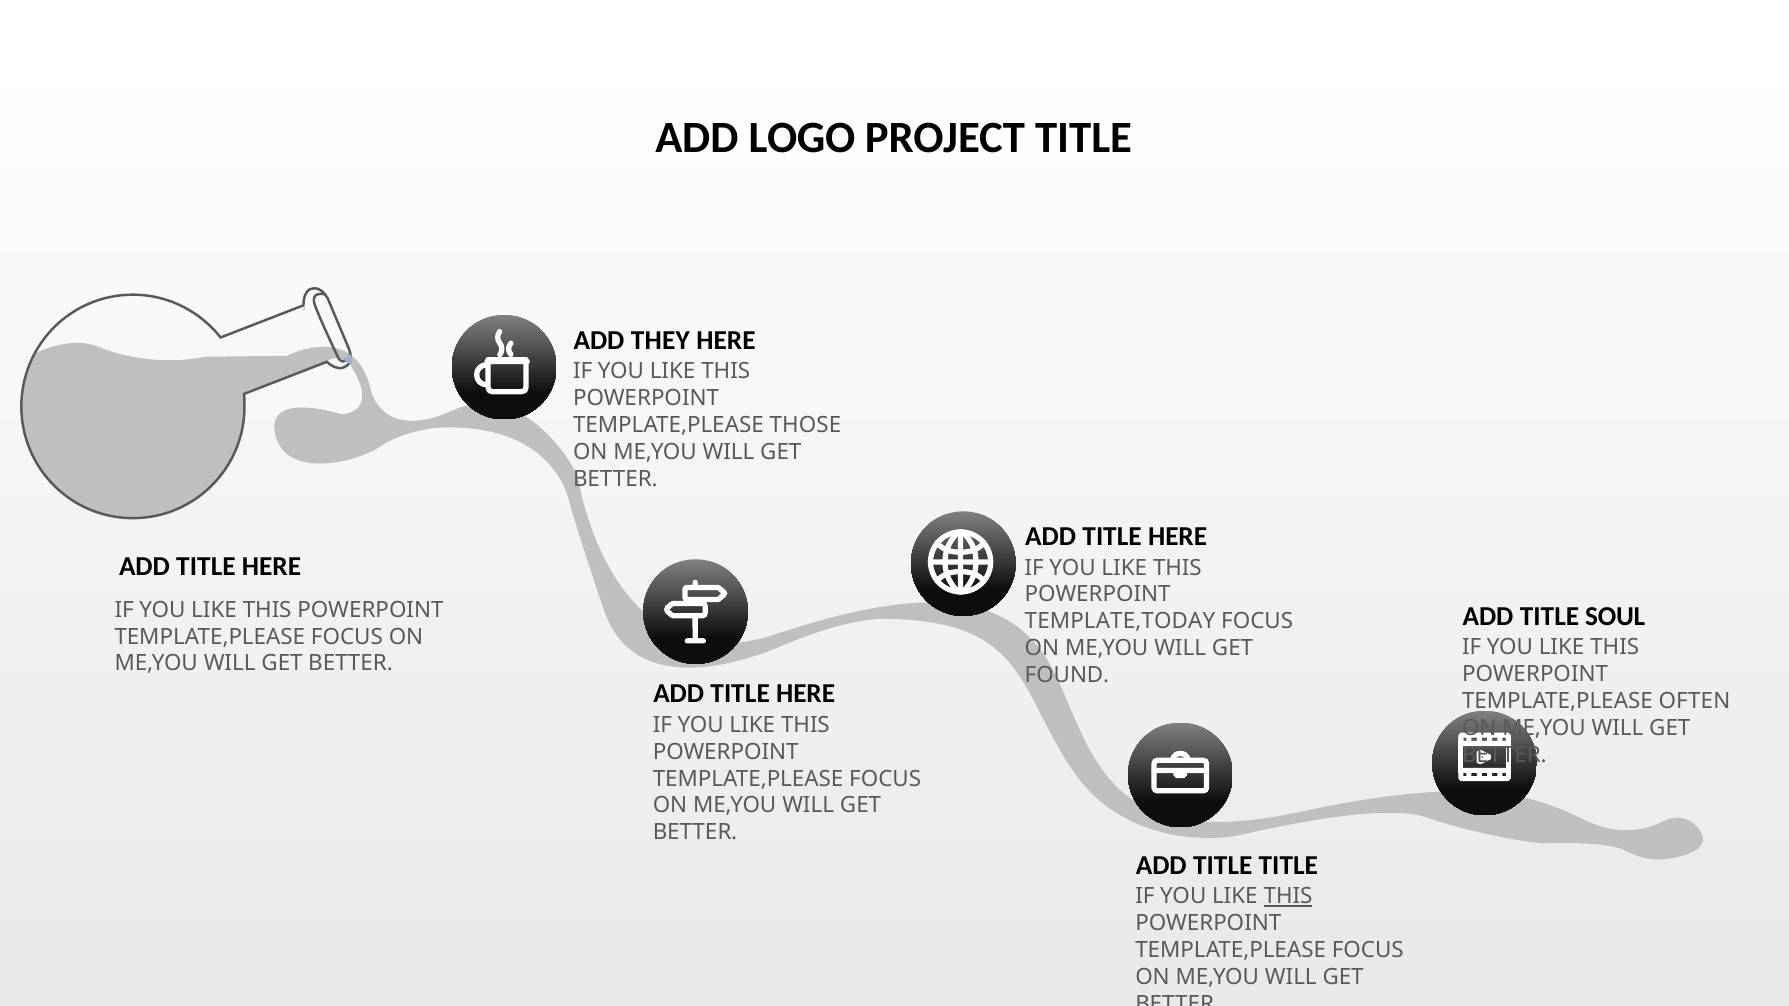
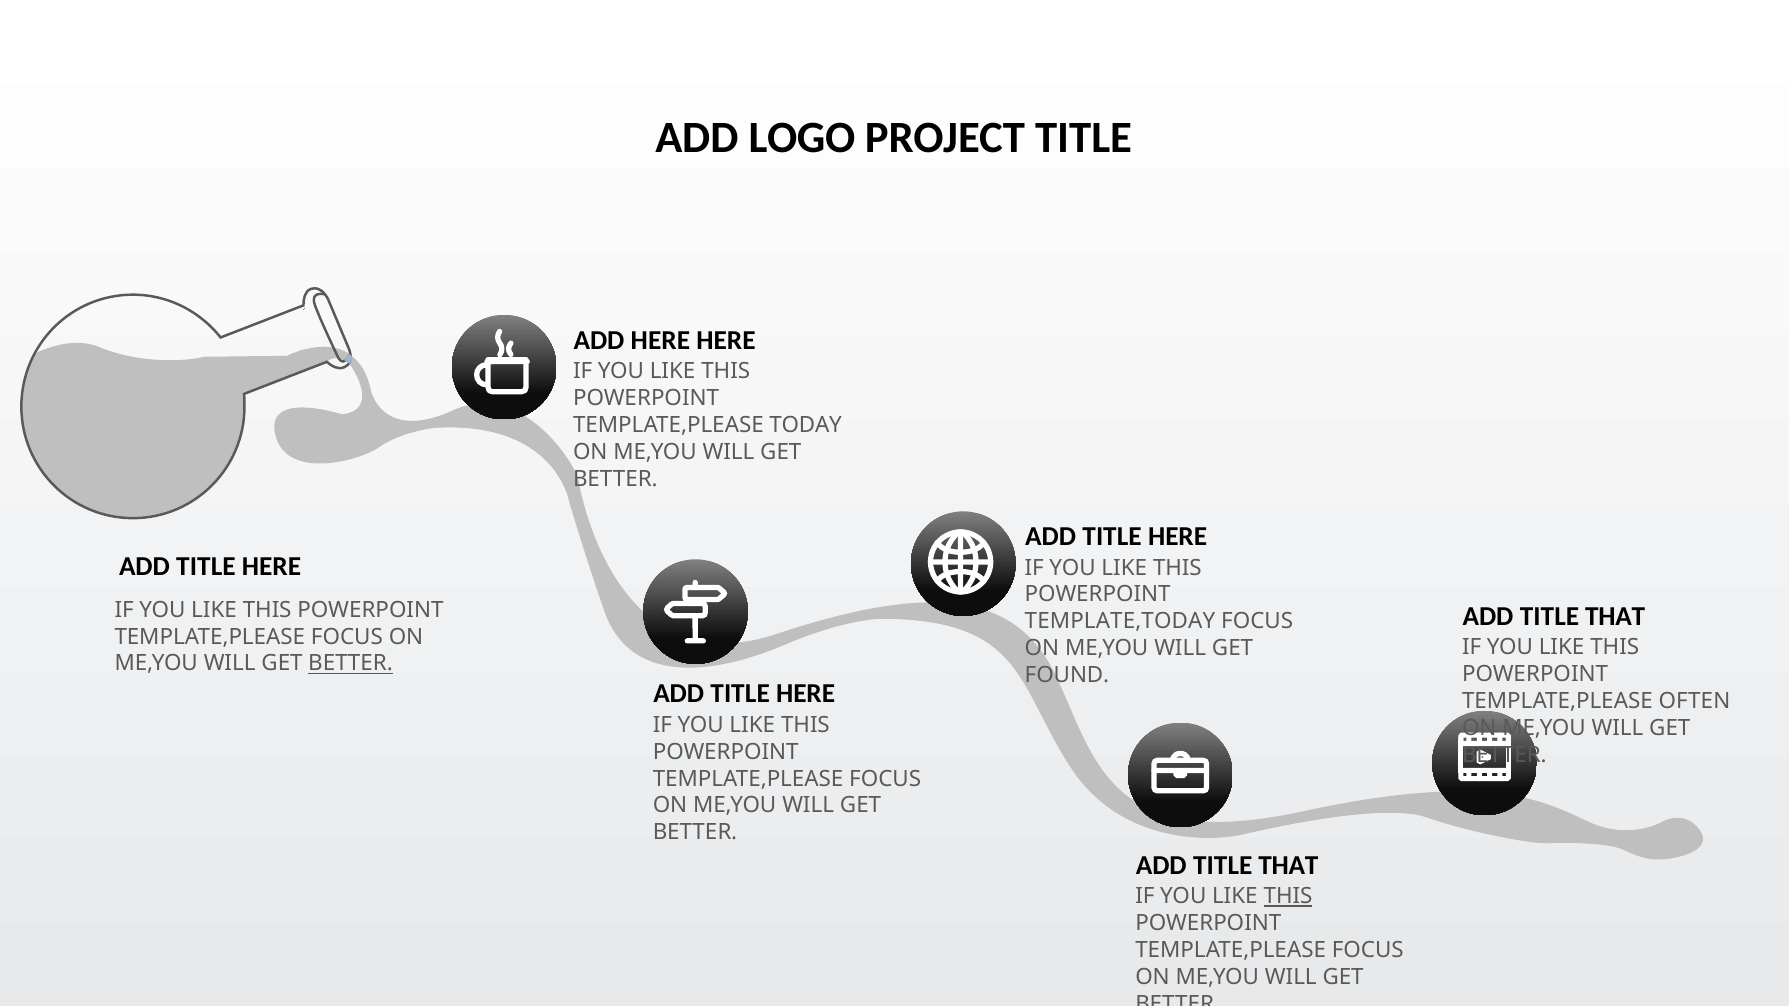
ADD THEY: THEY -> HERE (660, 340)
THOSE: THOSE -> TODAY (806, 425)
SOUL: SOUL -> THAT (1615, 616)
BETTER underline: none -> present (351, 664)
TITLE: TITLE -> THAT (1288, 866)
